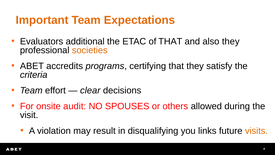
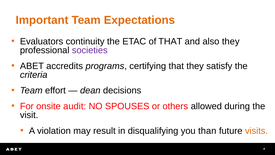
additional: additional -> continuity (85, 41)
societies colour: orange -> purple (90, 50)
clear: clear -> dean (90, 90)
links: links -> than (207, 131)
